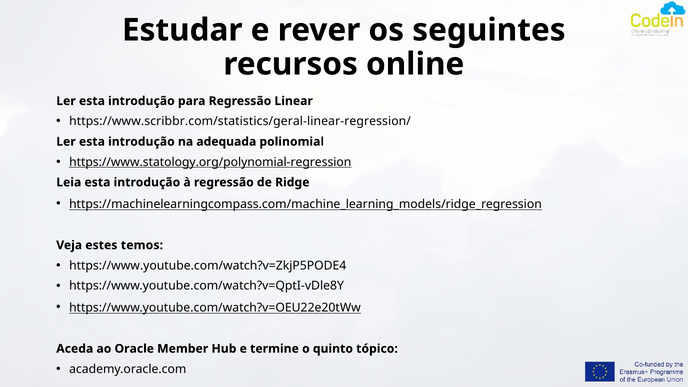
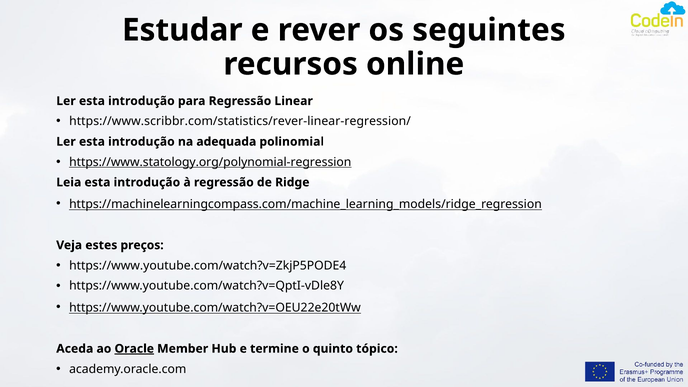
https://www.scribbr.com/statistics/geral-linear-regression/: https://www.scribbr.com/statistics/geral-linear-regression/ -> https://www.scribbr.com/statistics/rever-linear-regression/ (240, 121)
temos: temos -> preços (142, 245)
Oracle underline: none -> present (134, 349)
